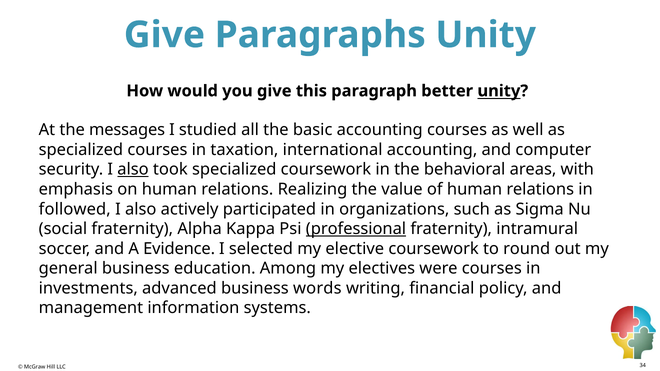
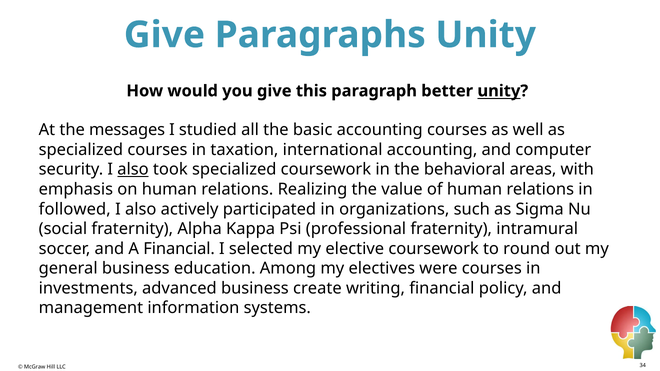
professional underline: present -> none (356, 229)
A Evidence: Evidence -> Financial (179, 249)
words: words -> create (317, 288)
